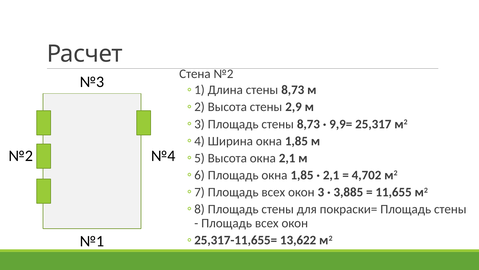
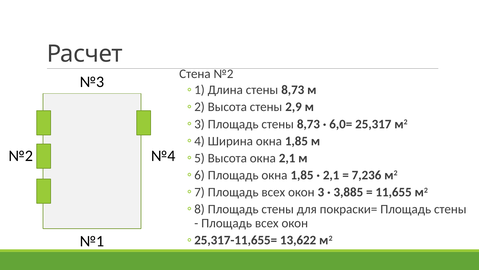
9,9=: 9,9= -> 6,0= (341, 124)
4,702: 4,702 -> 7,236 (367, 175)
